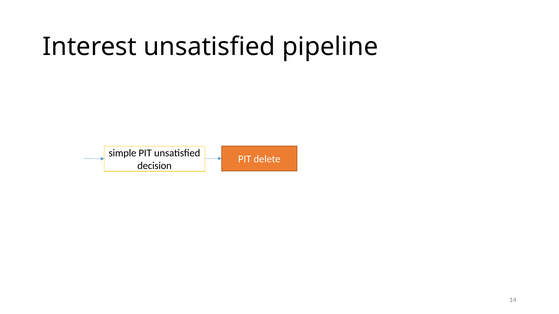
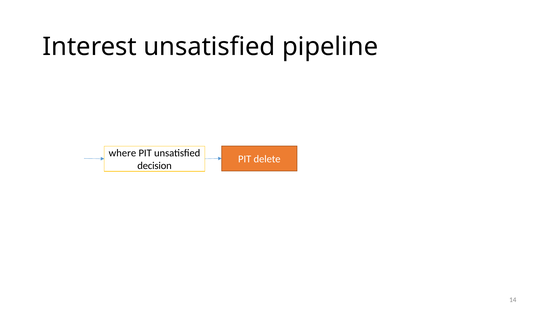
simple: simple -> where (122, 153)
